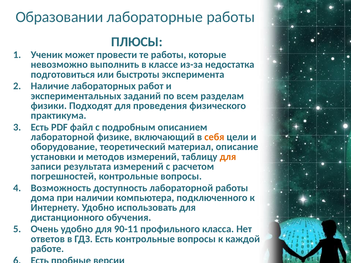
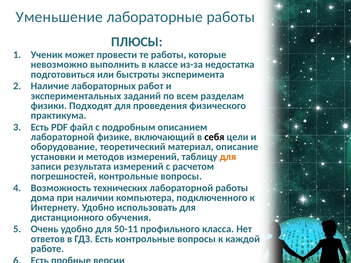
Образовании: Образовании -> Уменьшение (59, 17)
себя colour: orange -> black (214, 137)
доступность: доступность -> технических (120, 188)
90-11: 90-11 -> 50-11 (126, 229)
